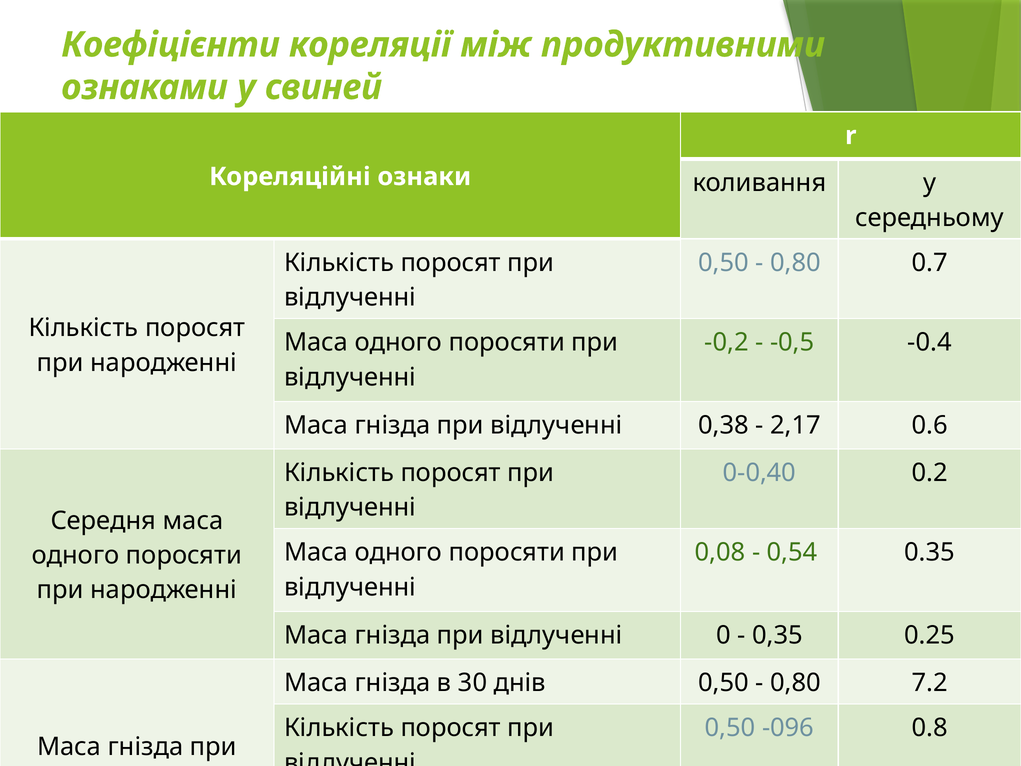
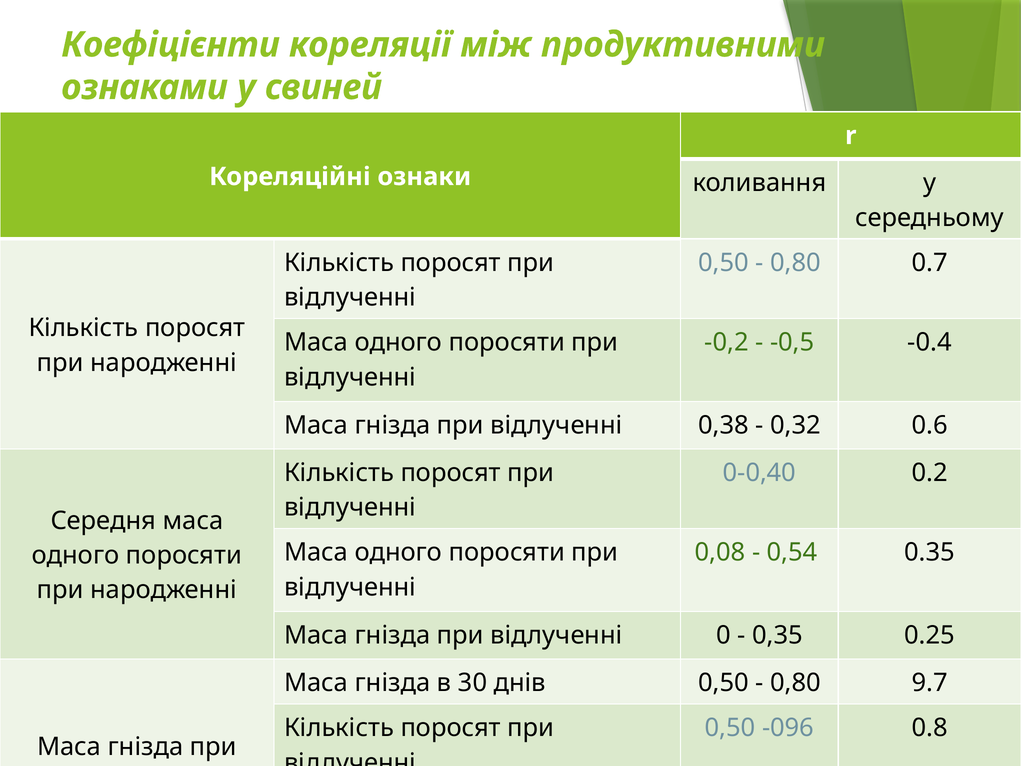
2,17: 2,17 -> 0,32 (795, 425)
7.2: 7.2 -> 9.7 (930, 683)
